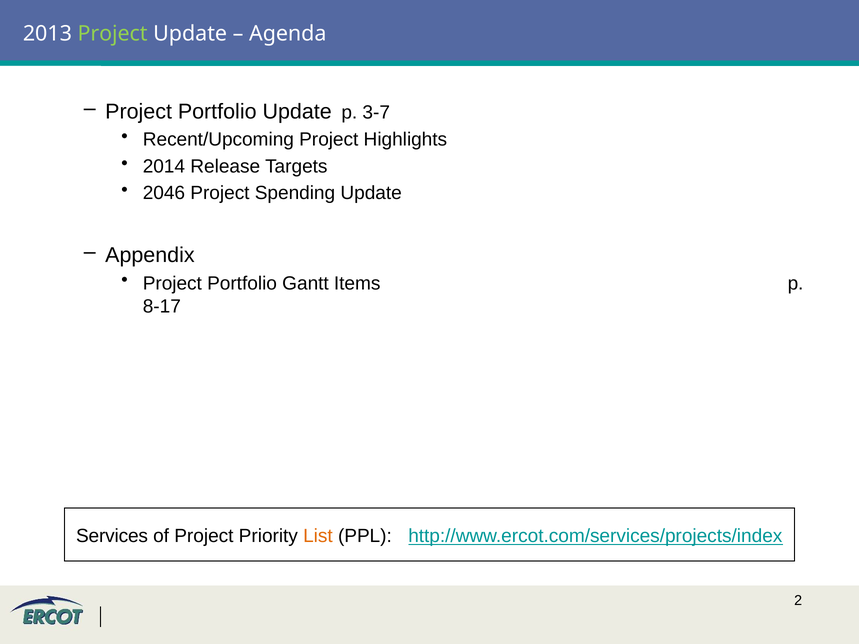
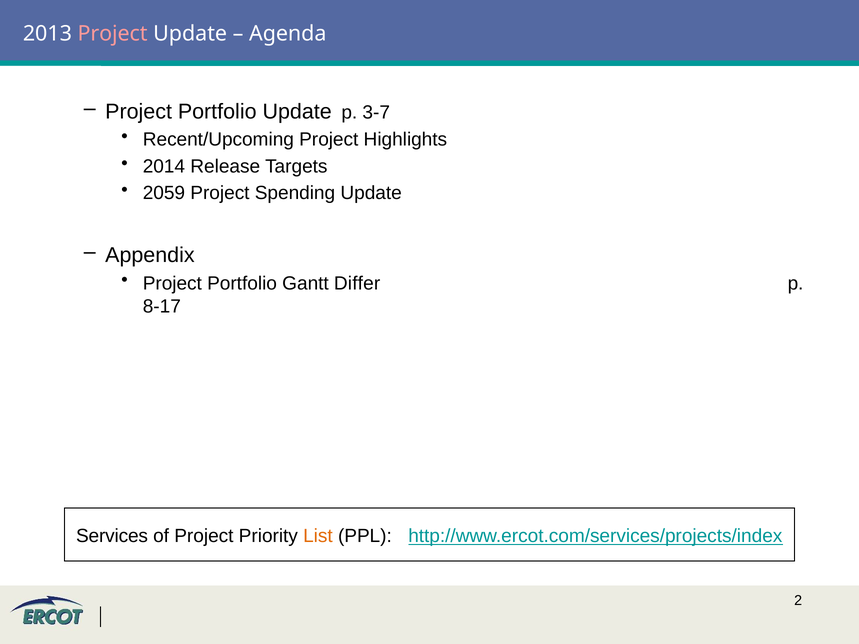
Project colour: light green -> pink (113, 34)
2046: 2046 -> 2059 (164, 193)
Items: Items -> Differ (357, 283)
